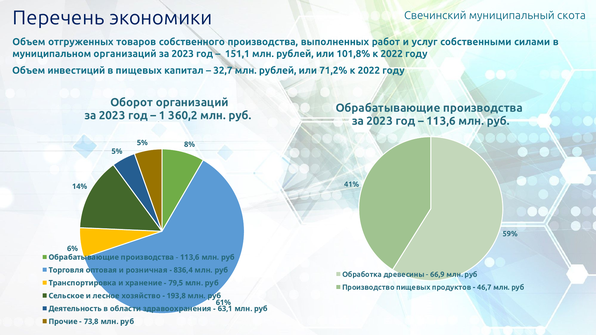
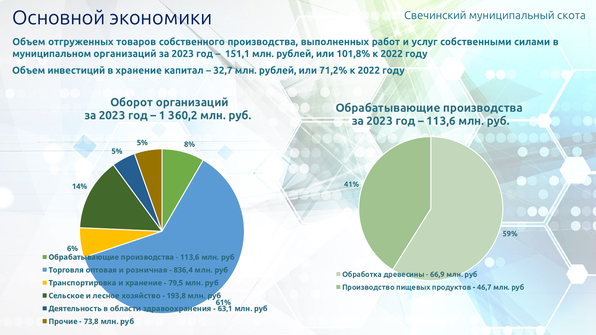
Перечень: Перечень -> Основной (59, 18)
в пищевых: пищевых -> хранение (139, 70)
